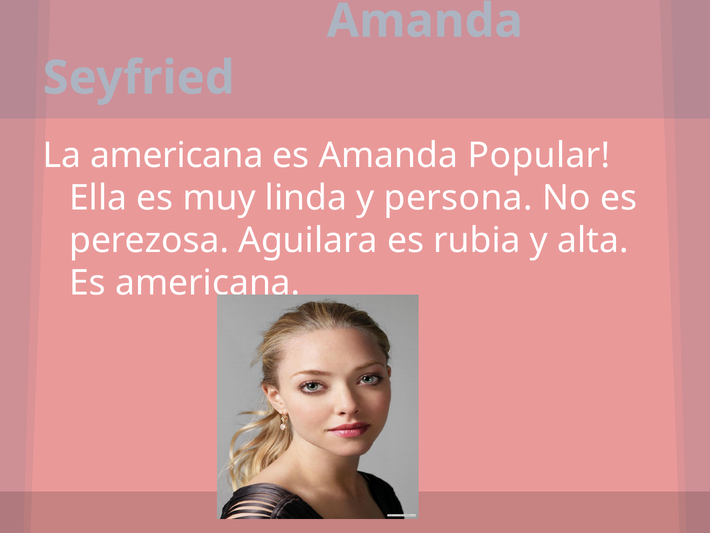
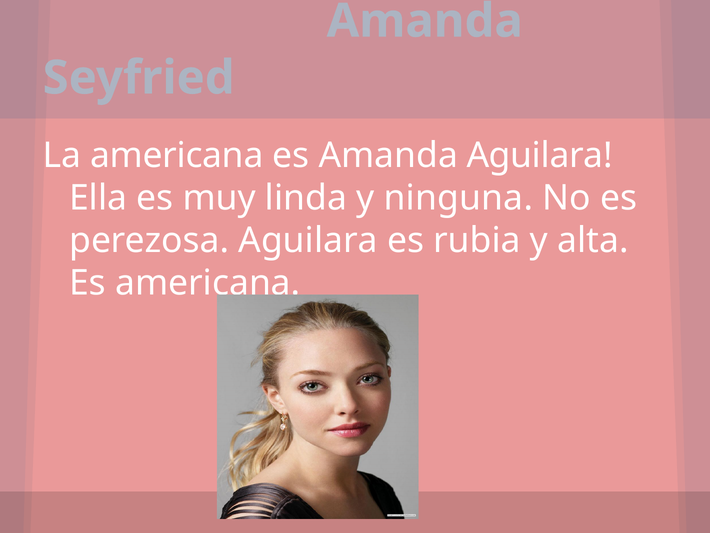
Amanda Popular: Popular -> Aguilara (540, 155)
persona: persona -> ninguna (458, 198)
